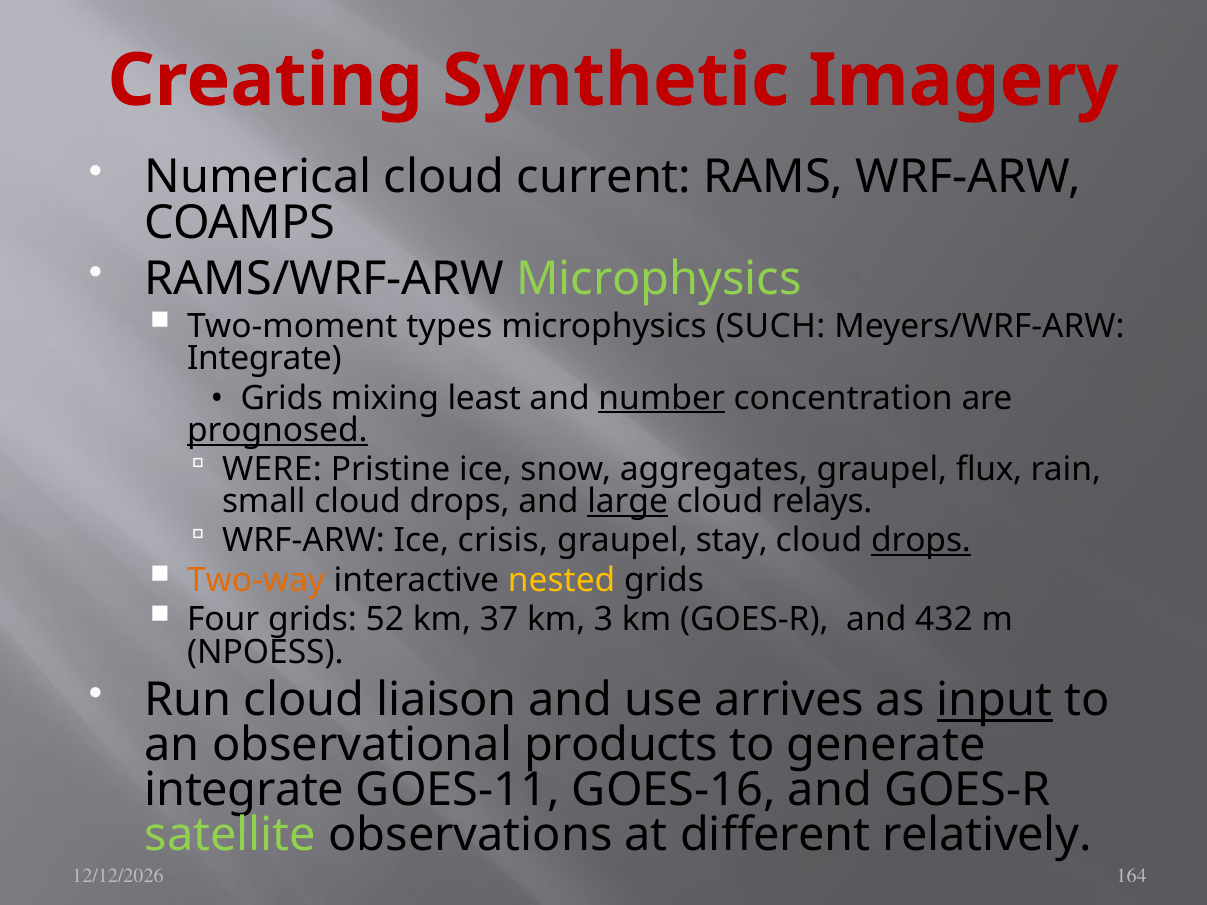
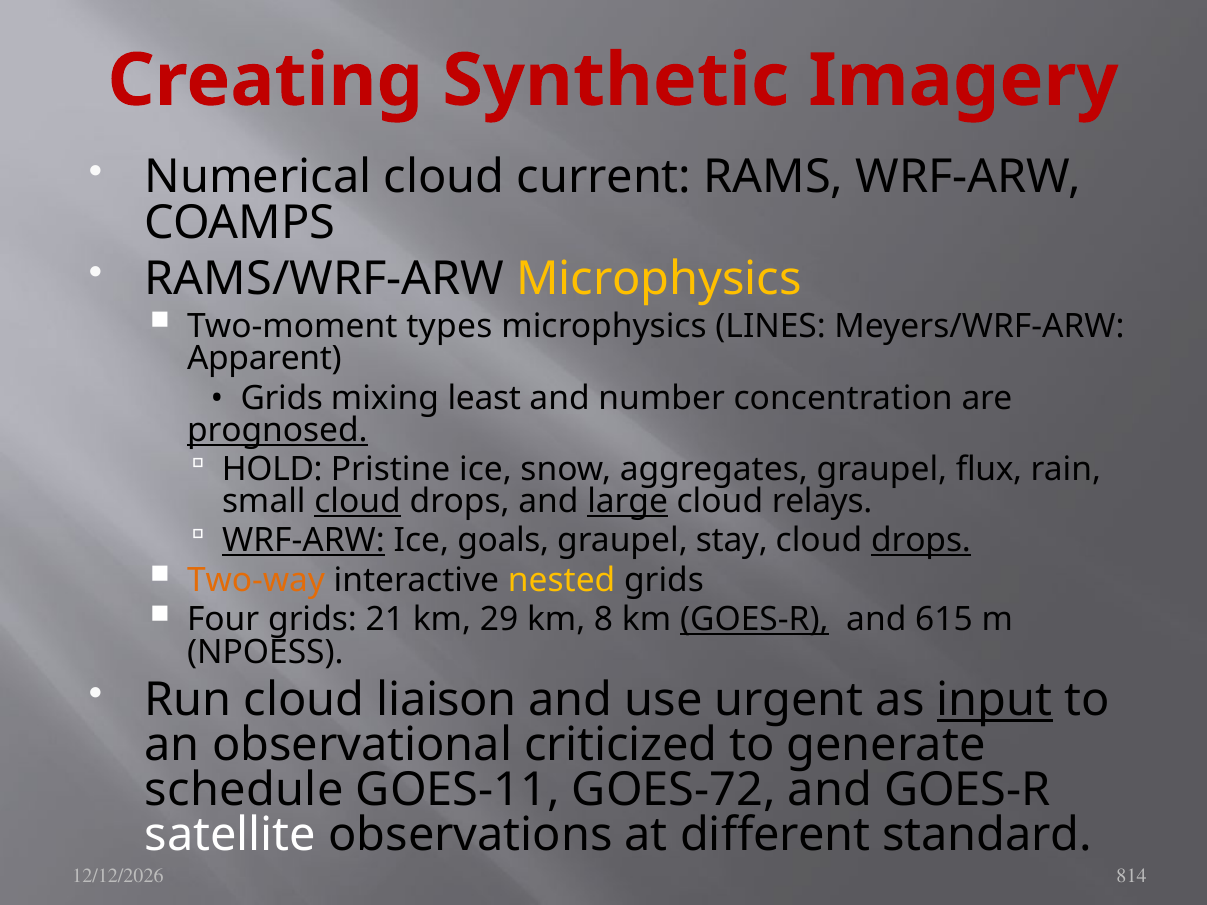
Microphysics colour: light green -> yellow (659, 279)
SUCH: SUCH -> LINES (771, 326)
Integrate: Integrate -> Apparent (264, 358)
number underline: present -> none (662, 398)
WERE: WERE -> HOLD (272, 469)
cloud underline: none -> present (358, 502)
WRF-ARW underline: none -> present (303, 540)
crisis: crisis -> goals (503, 540)
52: 52 -> 21 (385, 620)
37: 37 -> 29 (499, 620)
3: 3 -> 8 (604, 620)
GOES-R underline: none -> present (754, 620)
432: 432 -> 615 (944, 620)
arrives: arrives -> urgent (789, 700)
products: products -> criticized (621, 745)
integrate: integrate -> schedule (244, 791)
GOES-16: GOES-16 -> GOES-72 (674, 791)
satellite colour: light green -> white (231, 836)
relatively: relatively -> standard (987, 836)
164: 164 -> 814 (1132, 876)
